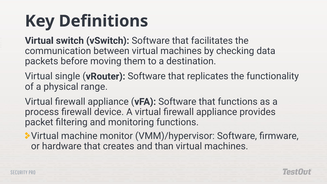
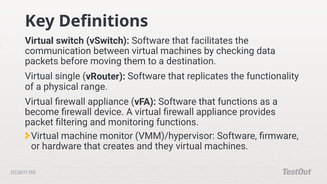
process: process -> become (42, 112)
than: than -> they (164, 146)
